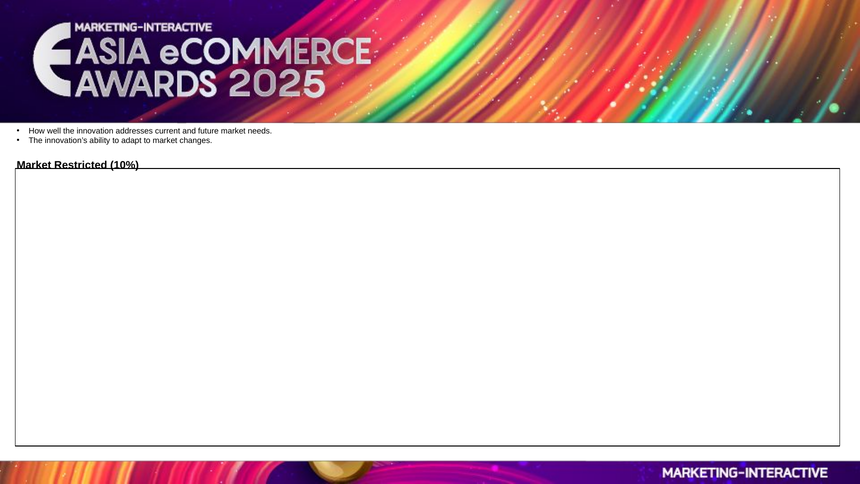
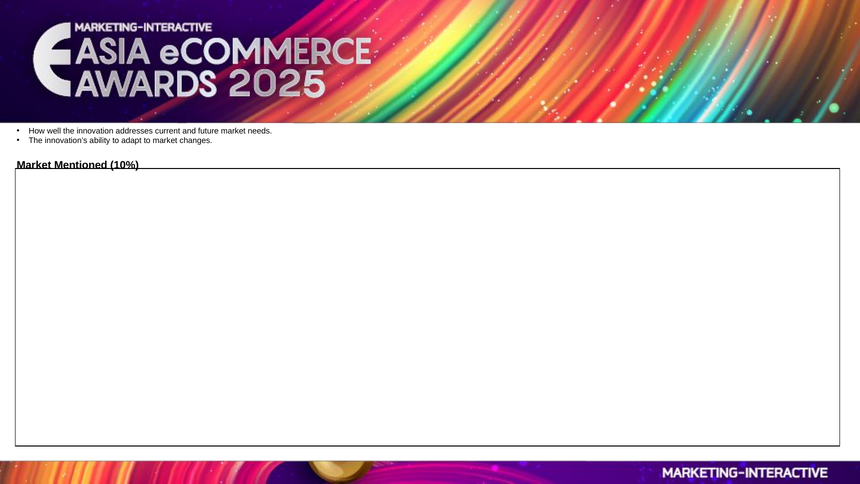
Restricted: Restricted -> Mentioned (81, 165)
